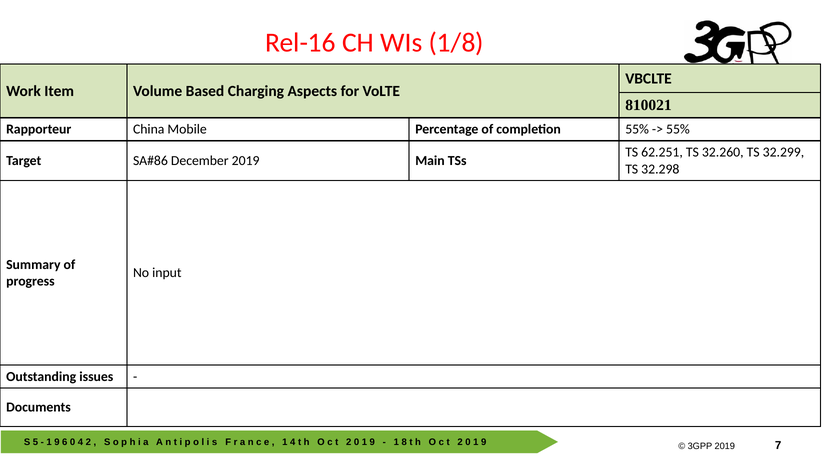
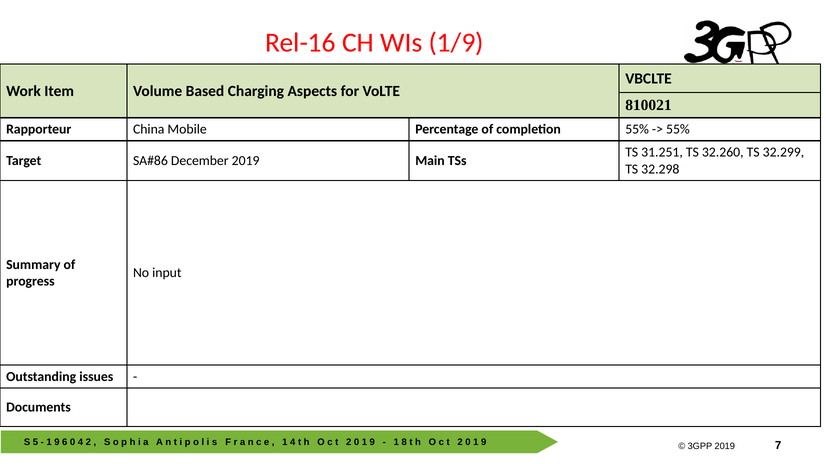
1/8: 1/8 -> 1/9 (456, 43)
62.251: 62.251 -> 31.251 (662, 153)
